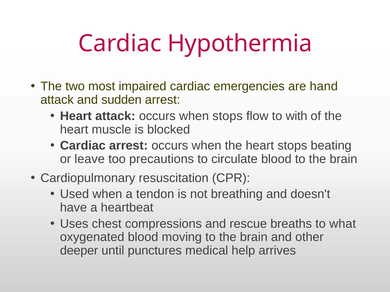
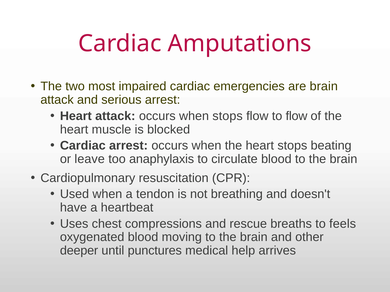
Hypothermia: Hypothermia -> Amputations (240, 44)
are hand: hand -> brain (324, 86)
sudden: sudden -> serious (121, 100)
to with: with -> flow (297, 116)
precautions: precautions -> anaphylaxis (162, 159)
what: what -> feels (343, 224)
